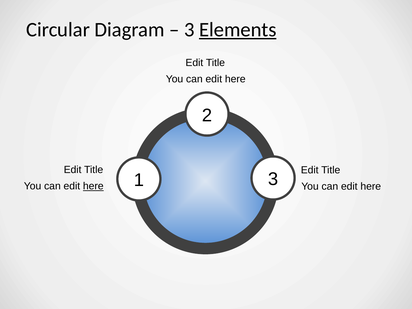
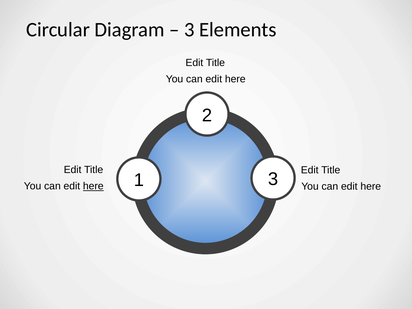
Elements underline: present -> none (238, 30)
